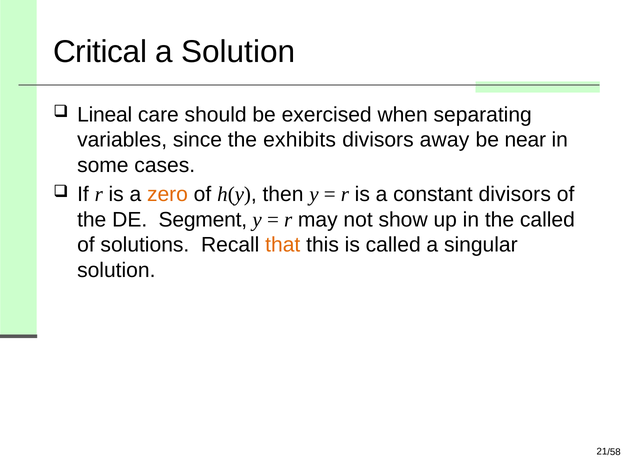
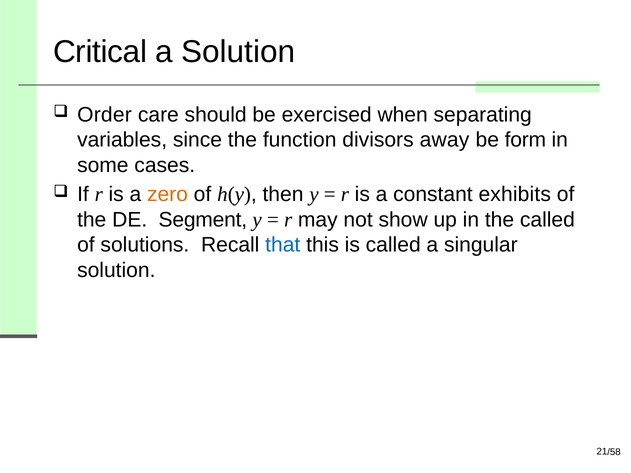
Lineal: Lineal -> Order (105, 115)
exhibits: exhibits -> function (300, 140)
near: near -> form (525, 140)
constant divisors: divisors -> exhibits (515, 195)
that colour: orange -> blue (283, 245)
